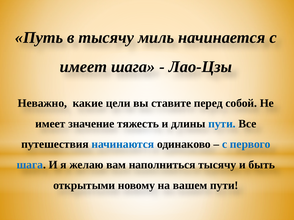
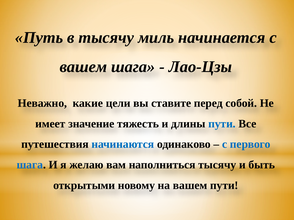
имеет: имеет -> вашем (83, 67)
